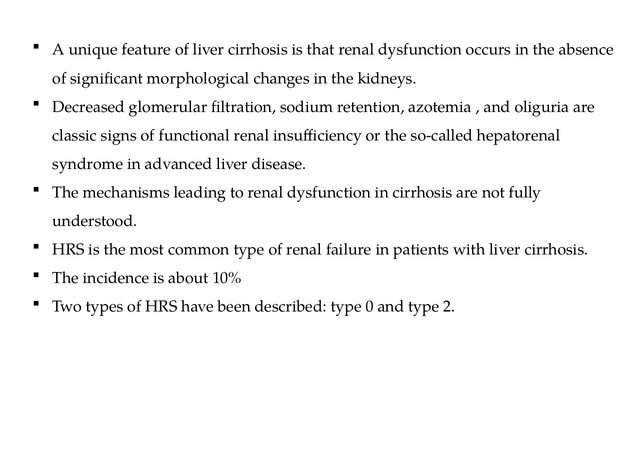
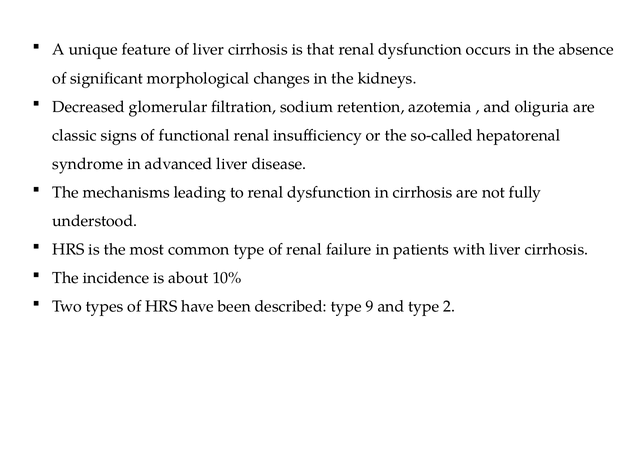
0: 0 -> 9 (370, 306)
